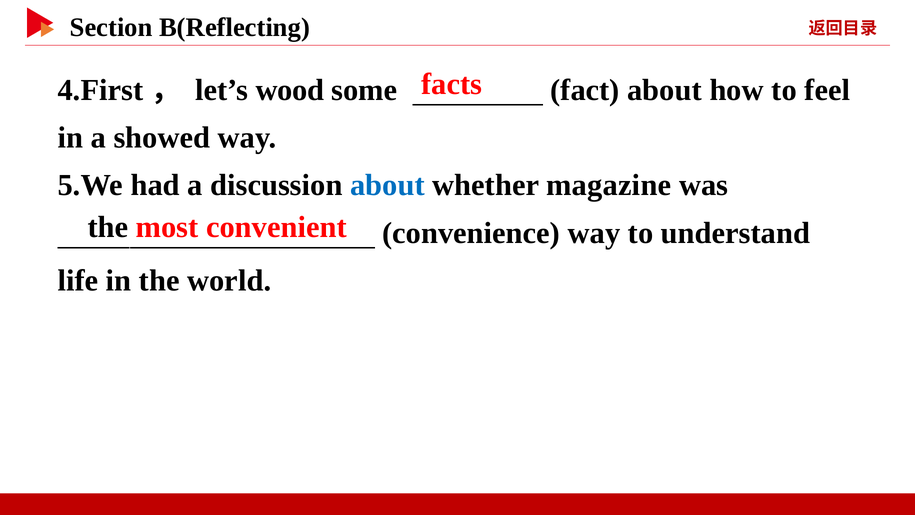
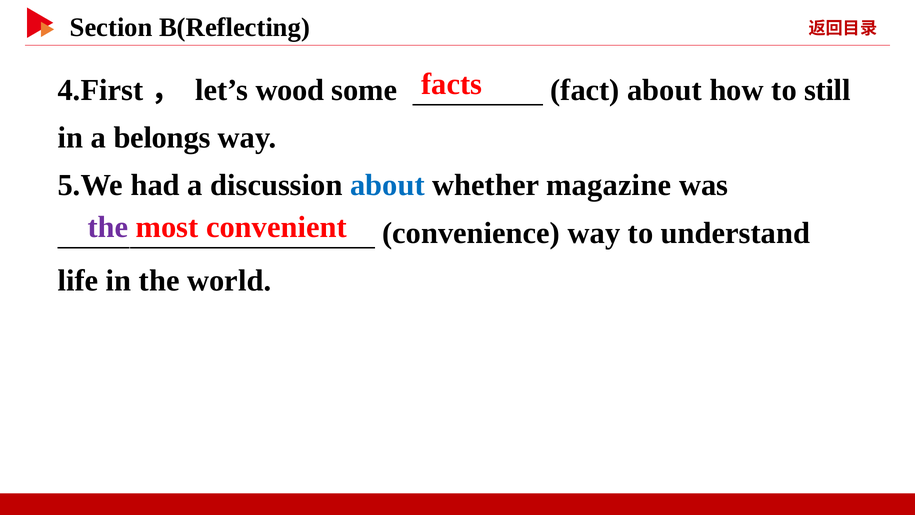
feel: feel -> still (827, 90)
showed: showed -> belongs (162, 138)
the colour: black -> purple (108, 227)
